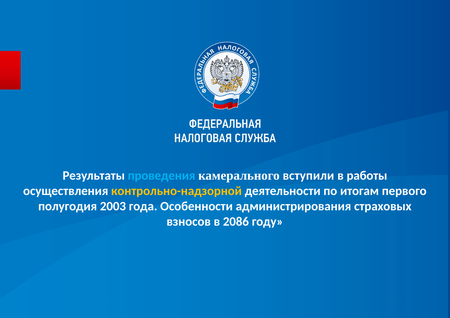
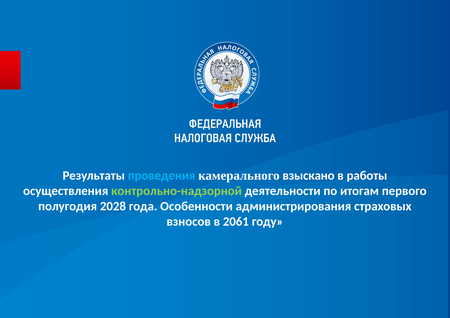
вступили: вступили -> взыскано (309, 176)
контрольно-надзорной colour: yellow -> light green (176, 191)
2003: 2003 -> 2028 (113, 206)
2086: 2086 -> 2061 (236, 222)
